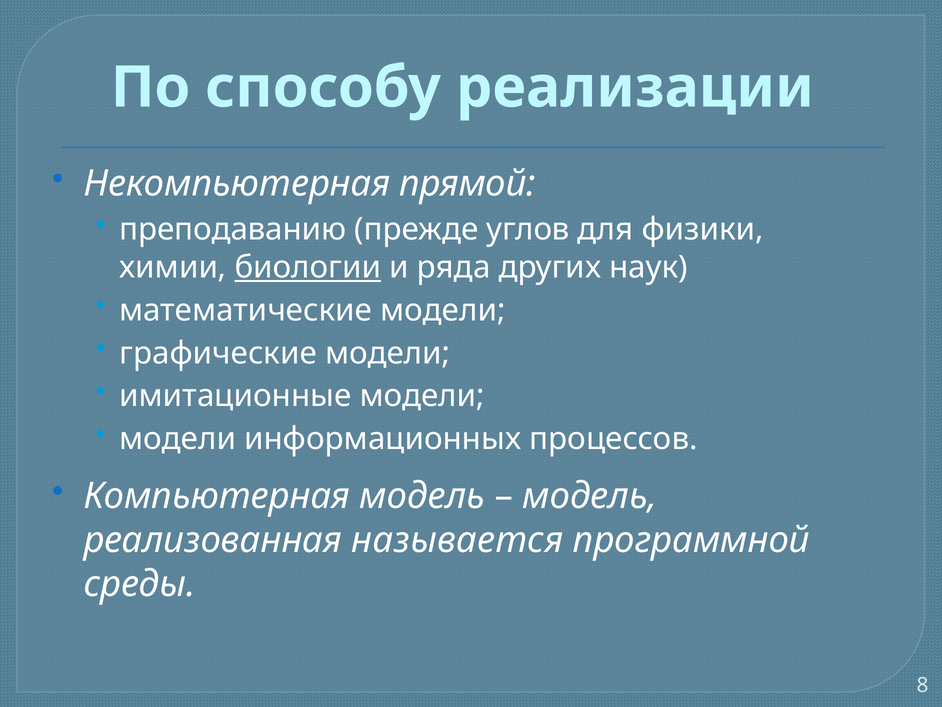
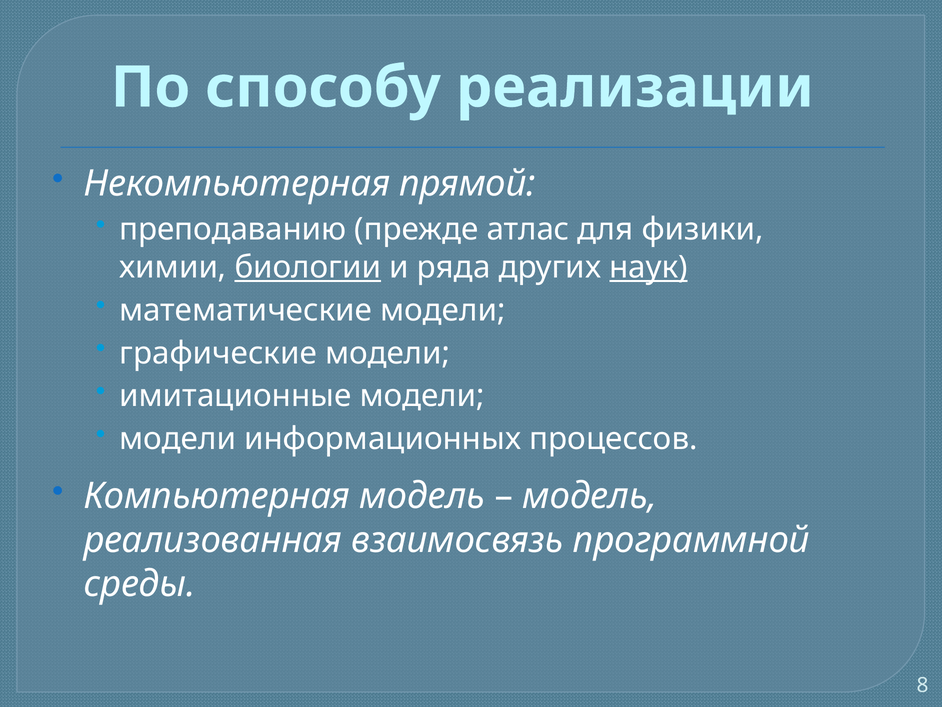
углов: углов -> атлас (528, 229)
наук underline: none -> present (649, 267)
называется: называется -> взаимосвязь (458, 540)
